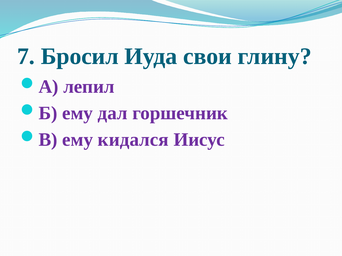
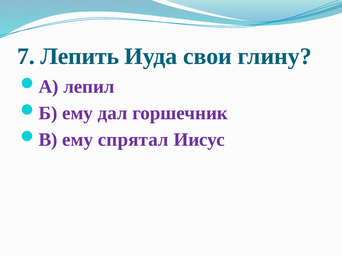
Бросил: Бросил -> Лепить (80, 56)
кидался: кидался -> спрятал (133, 140)
